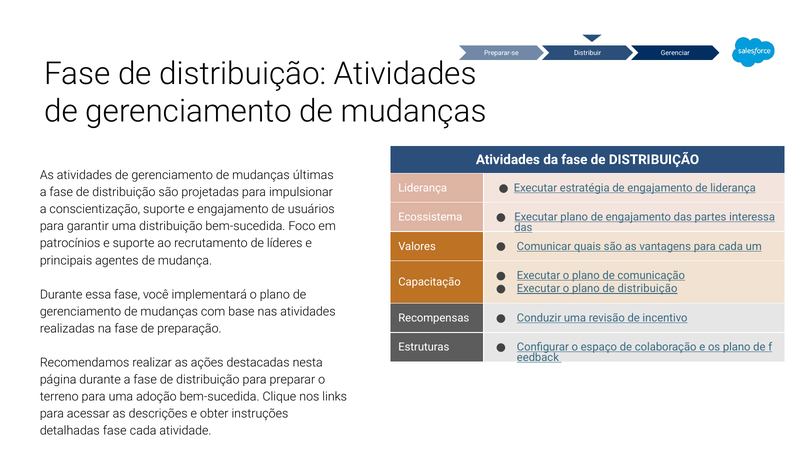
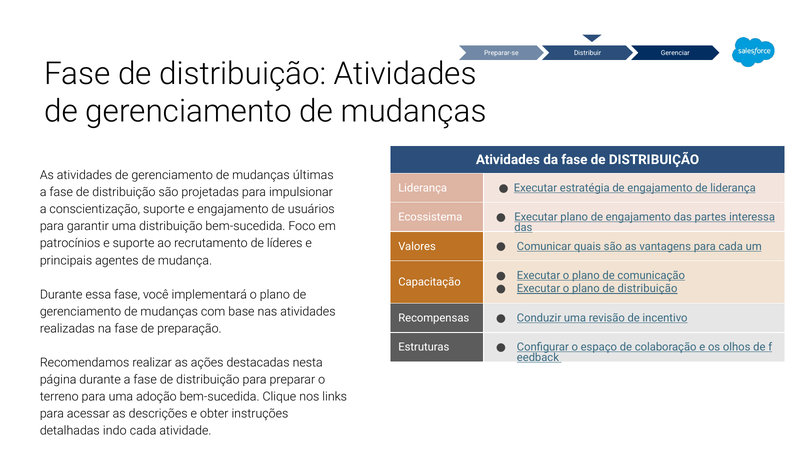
os plano: plano -> olhos (737, 347)
detalhadas fase: fase -> indo (115, 431)
